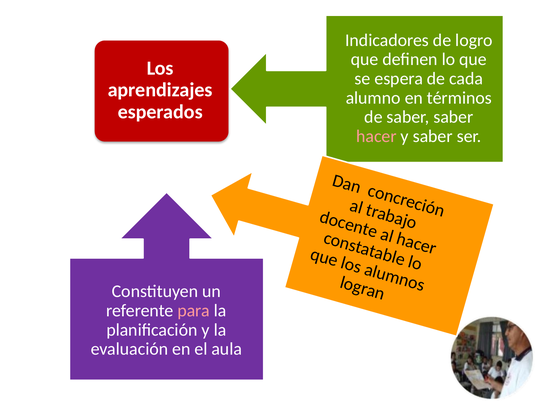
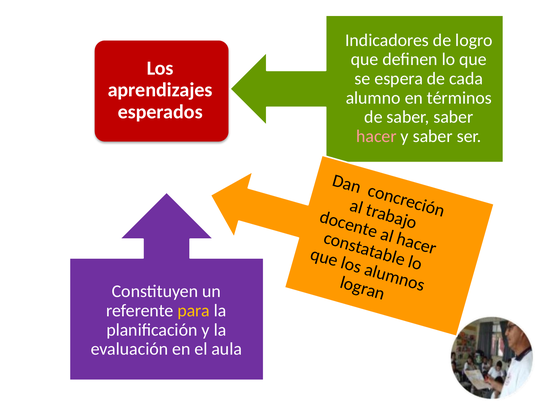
para colour: pink -> yellow (194, 311)
